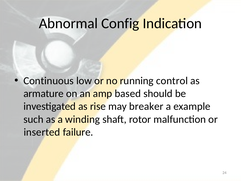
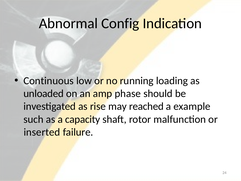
control: control -> loading (172, 81)
armature: armature -> unloaded (44, 93)
based: based -> phase (128, 93)
breaker: breaker -> reached (146, 106)
winding: winding -> capacity (83, 119)
